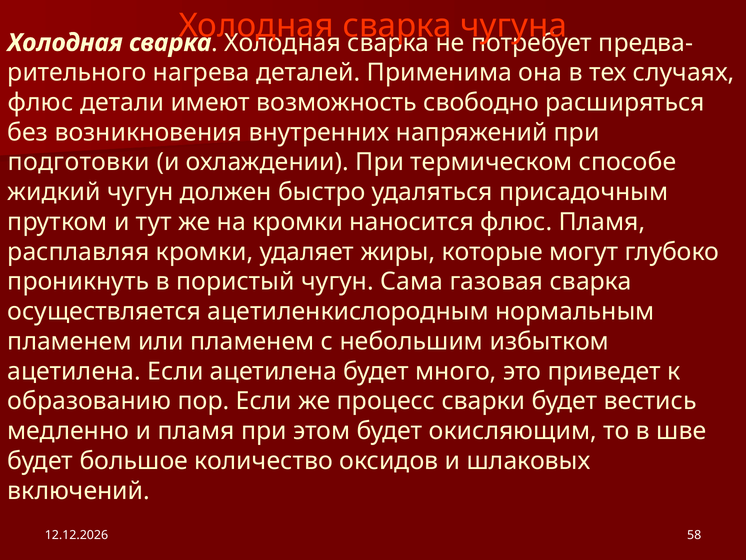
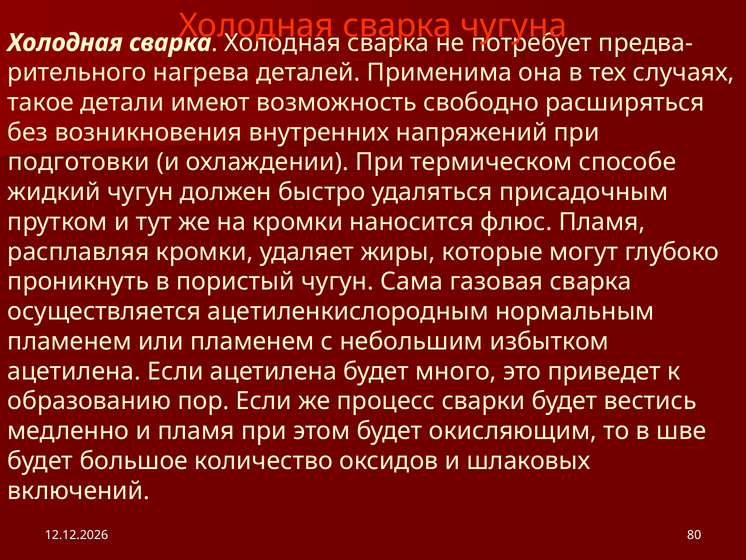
флюс: флюс -> такое (41, 102)
58: 58 -> 80 (694, 535)
